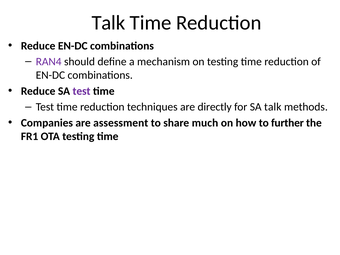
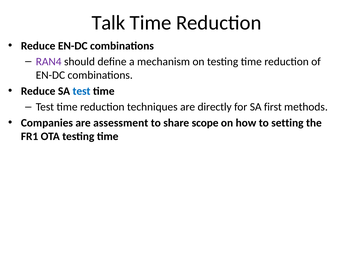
test colour: purple -> blue (82, 91)
SA talk: talk -> first (273, 107)
much: much -> scope (205, 123)
further: further -> setting (287, 123)
